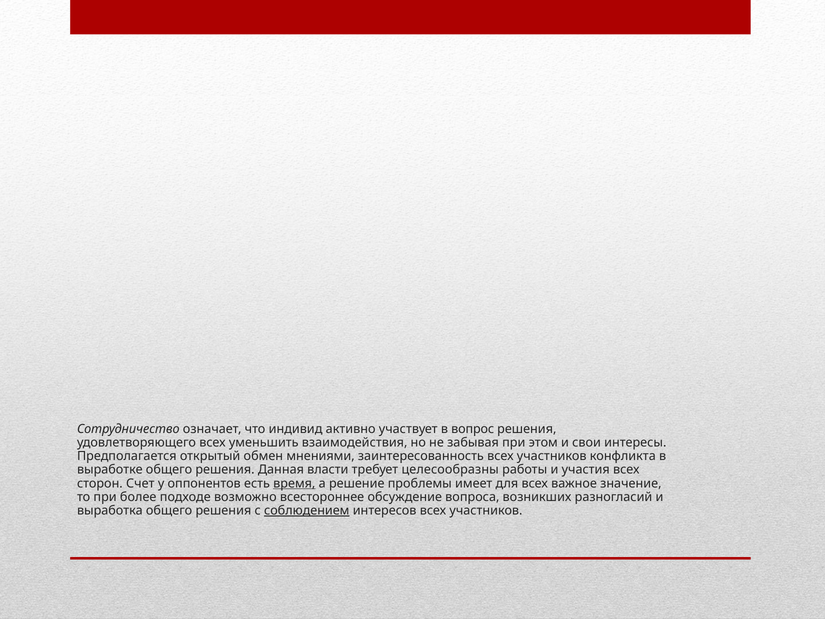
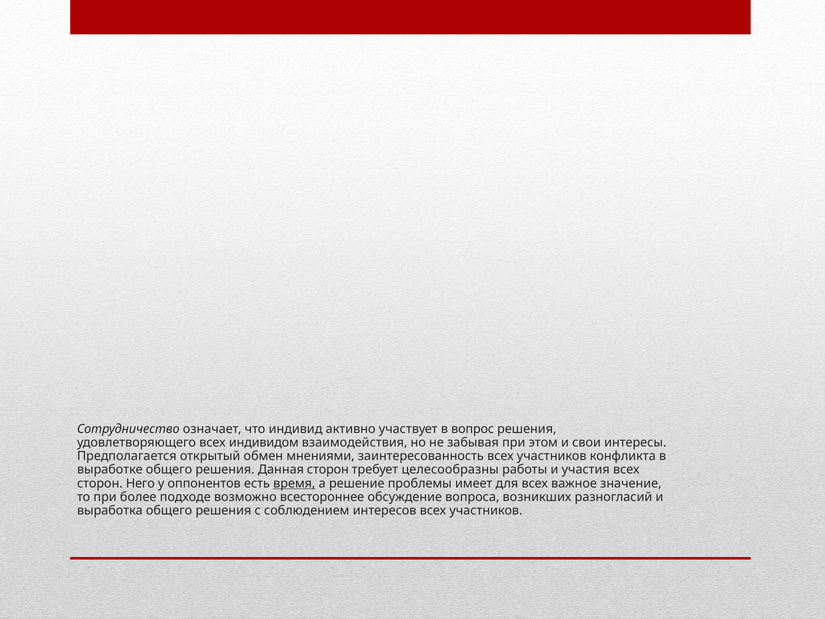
уменьшить: уменьшить -> индивидом (264, 442)
Данная власти: власти -> сторон (328, 470)
Счет: Счет -> Него (140, 483)
соблюдением underline: present -> none (307, 510)
